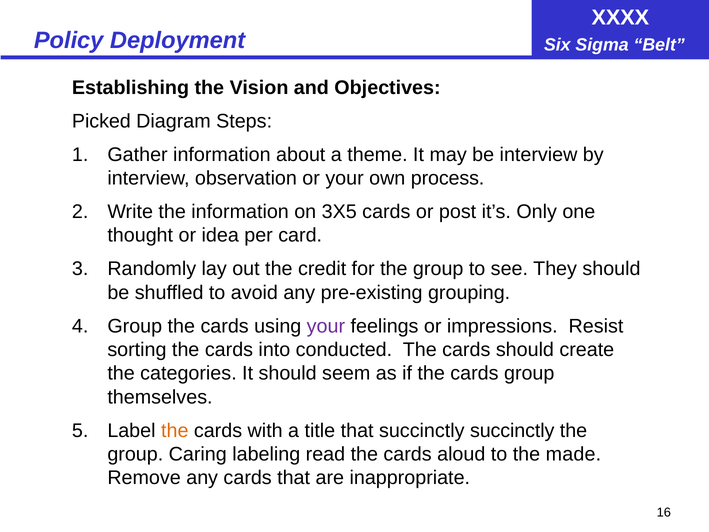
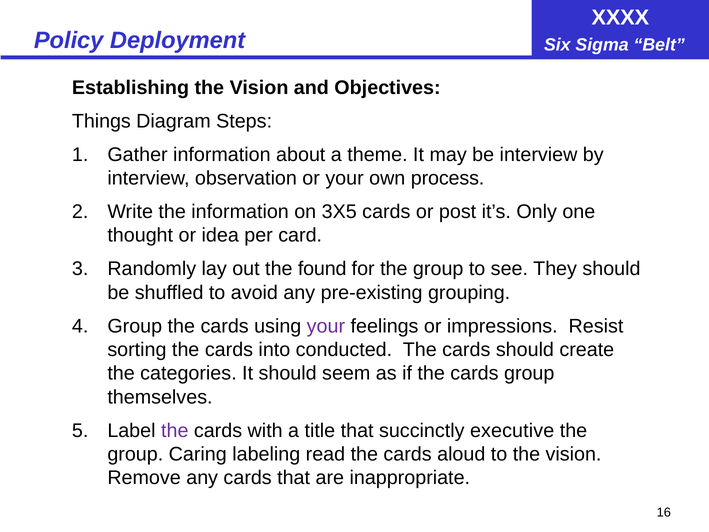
Picked: Picked -> Things (101, 121)
credit: credit -> found (322, 269)
the colour: orange -> purple (175, 430)
succinctly succinctly: succinctly -> executive (512, 430)
to the made: made -> vision (574, 454)
